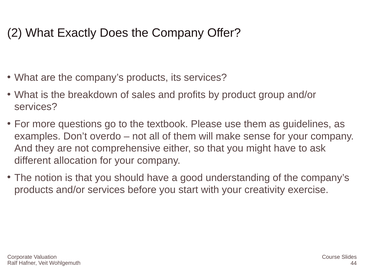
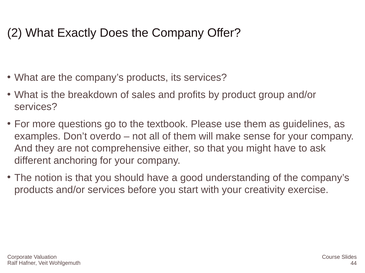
allocation: allocation -> anchoring (75, 161)
